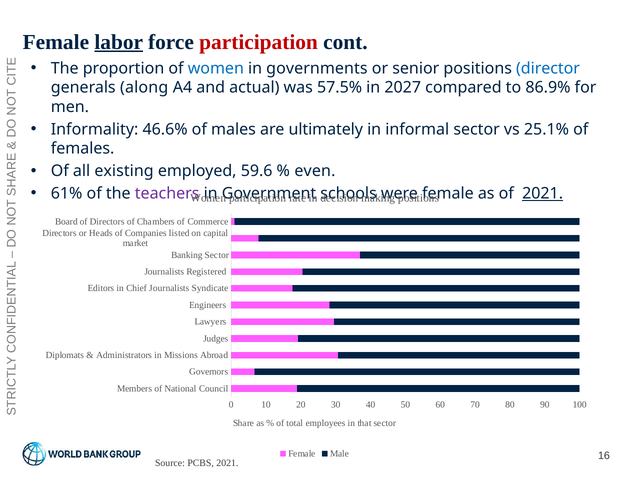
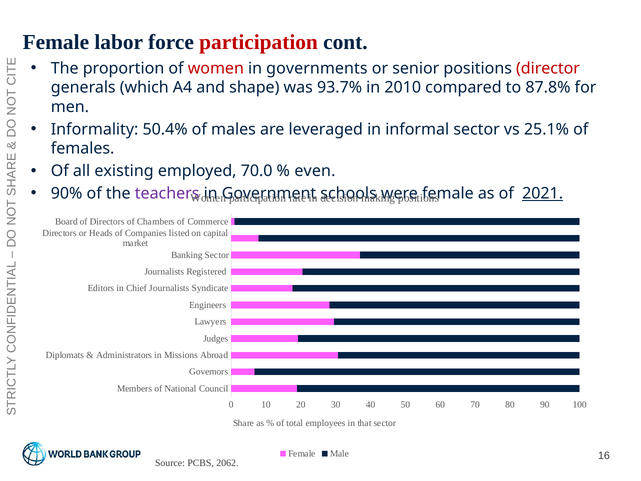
labor underline: present -> none (119, 42)
women colour: blue -> red (216, 68)
director colour: blue -> red (548, 68)
along: along -> which (144, 88)
actual: actual -> shape (254, 88)
57.5%: 57.5% -> 93.7% (340, 88)
2027: 2027 -> 2010 (403, 88)
86.9%: 86.9% -> 87.8% (548, 88)
46.6%: 46.6% -> 50.4% (165, 129)
ultimately: ultimately -> leveraged (326, 129)
59.6: 59.6 -> 70.0 (257, 171)
61%: 61% -> 90% (67, 193)
PCBS 2021: 2021 -> 2062 (227, 463)
